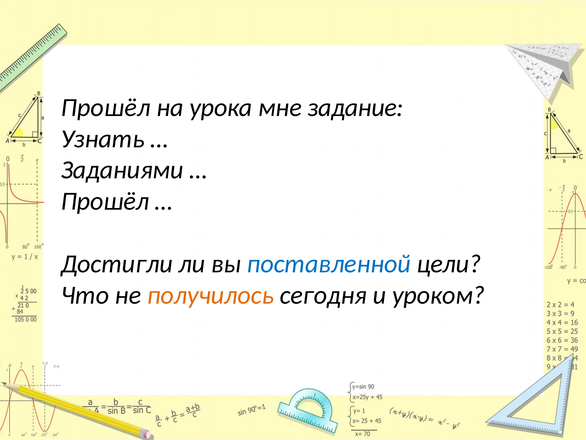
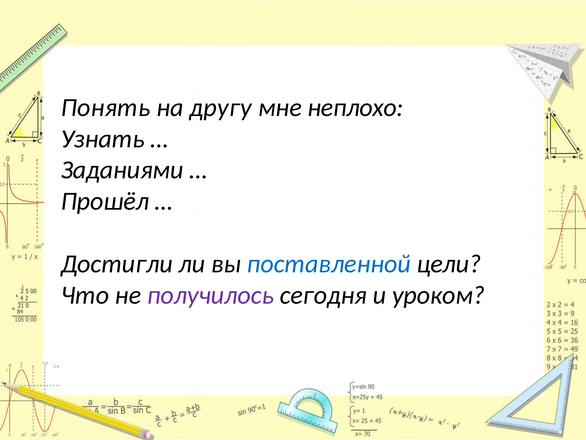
Прошёл: Прошёл -> Понять (105, 107)
урока: урока -> другу (221, 107)
задание: задание -> неплохо (356, 107)
получилось colour: orange -> purple (210, 295)
